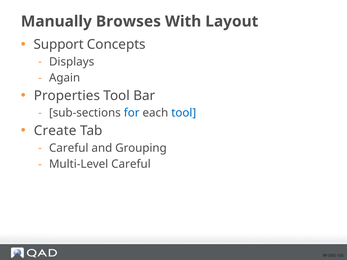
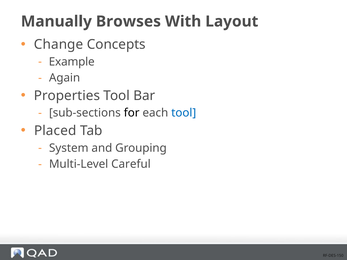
Support: Support -> Change (59, 45)
Displays: Displays -> Example (72, 62)
for colour: blue -> black (132, 113)
Create: Create -> Placed (55, 131)
Careful: Careful -> System (69, 148)
